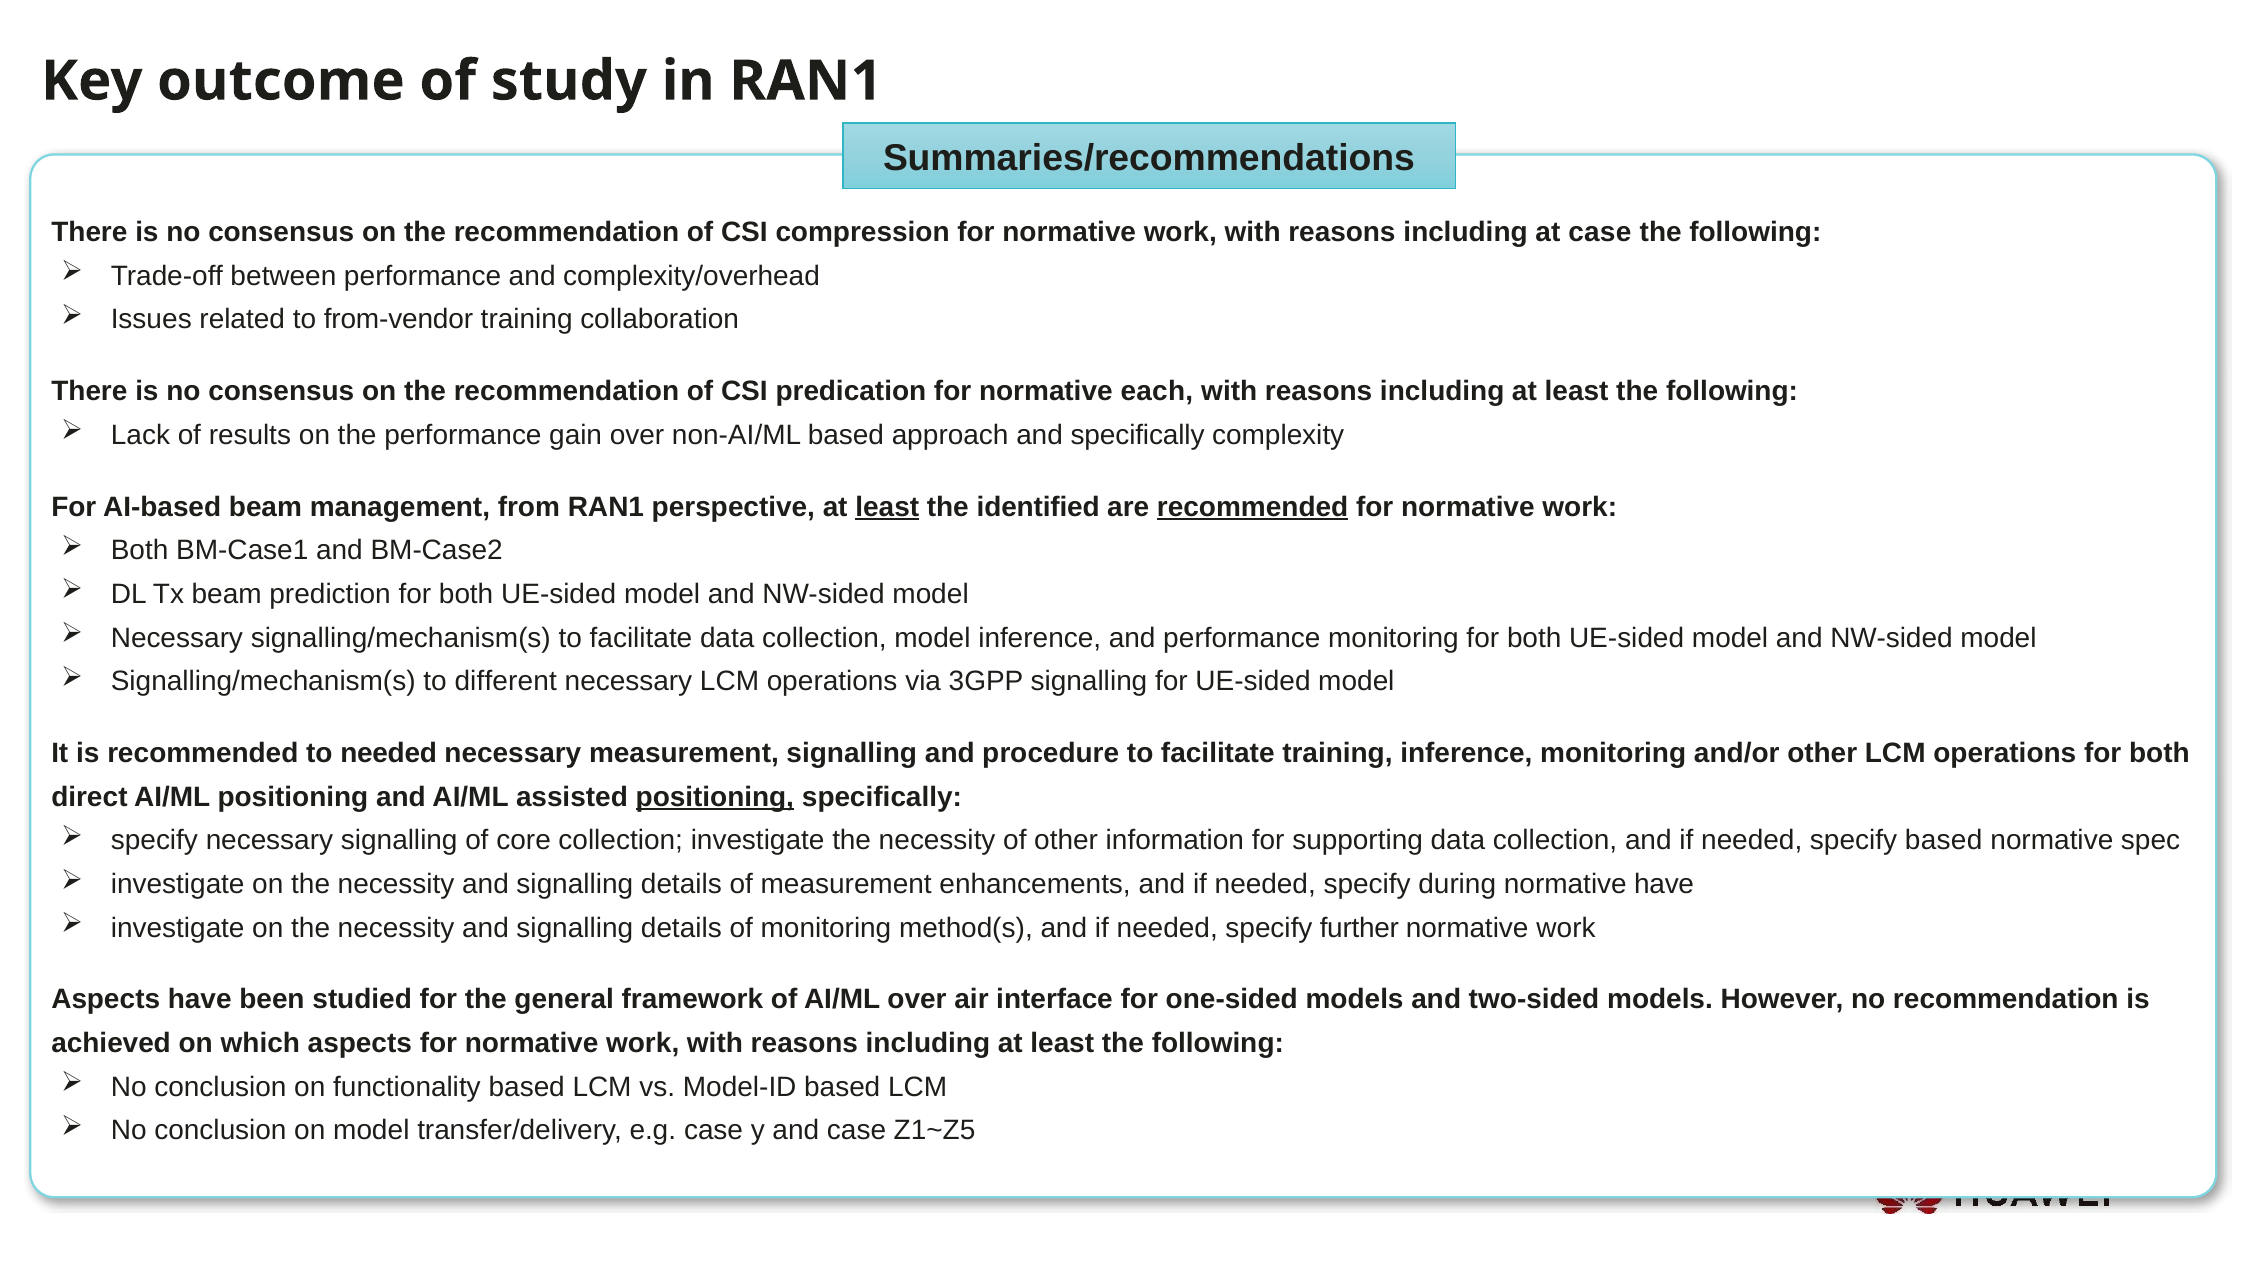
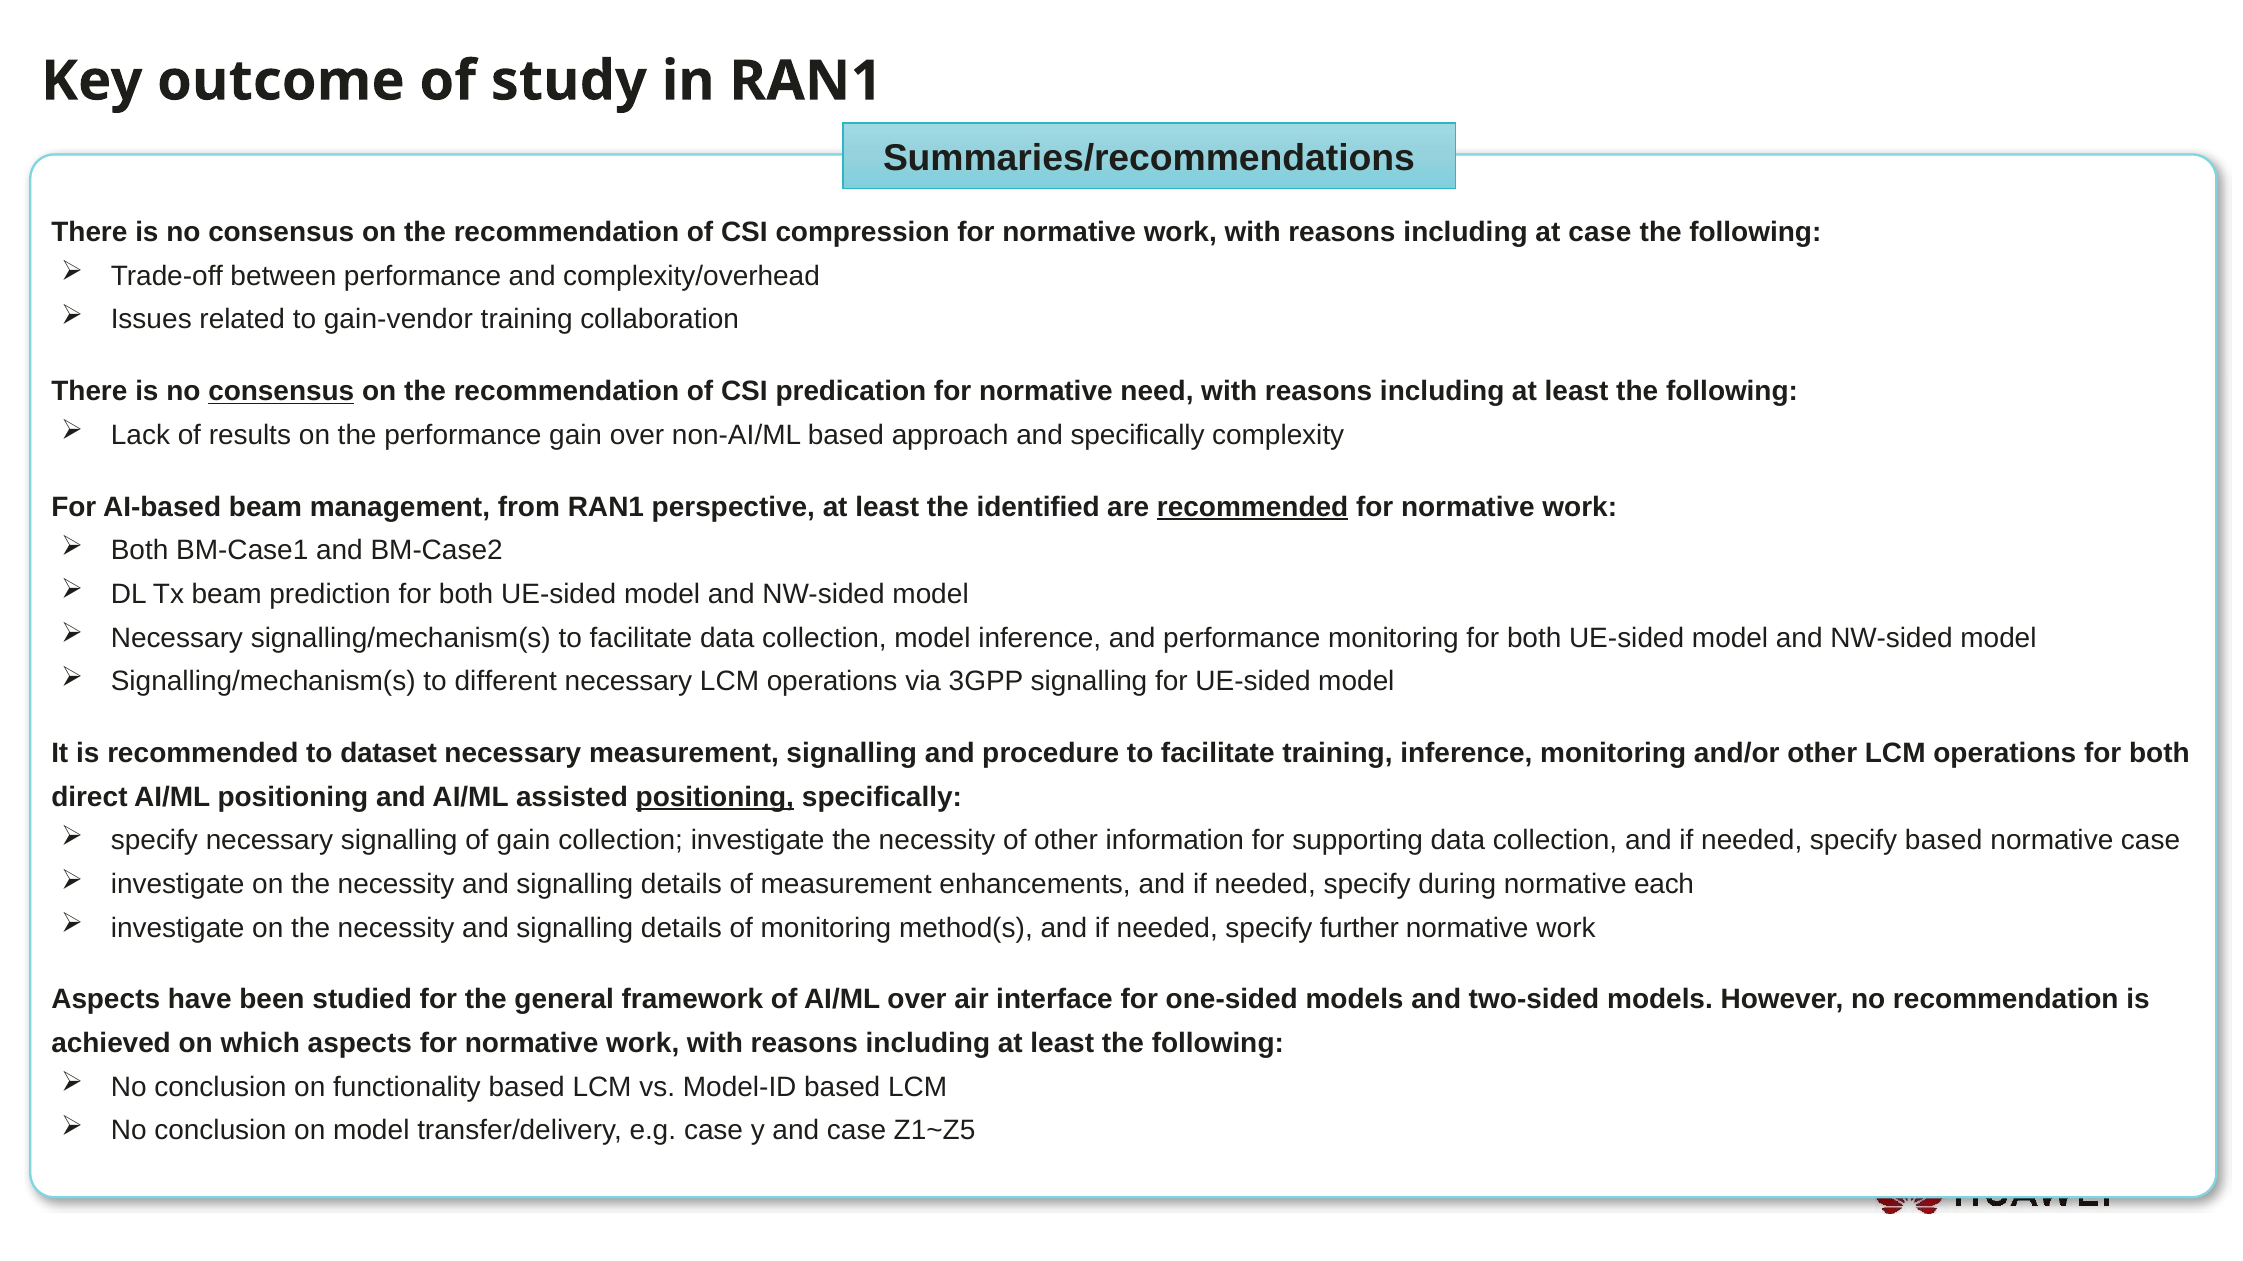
from-vendor: from-vendor -> gain-vendor (398, 320)
consensus underline: none -> present (281, 391)
each: each -> need (1157, 391)
least underline: present -> none (887, 507)
to needed: needed -> dataset (389, 753)
of core: core -> gain (523, 841)
normative spec: spec -> case (2151, 841)
normative have: have -> each (1664, 884)
